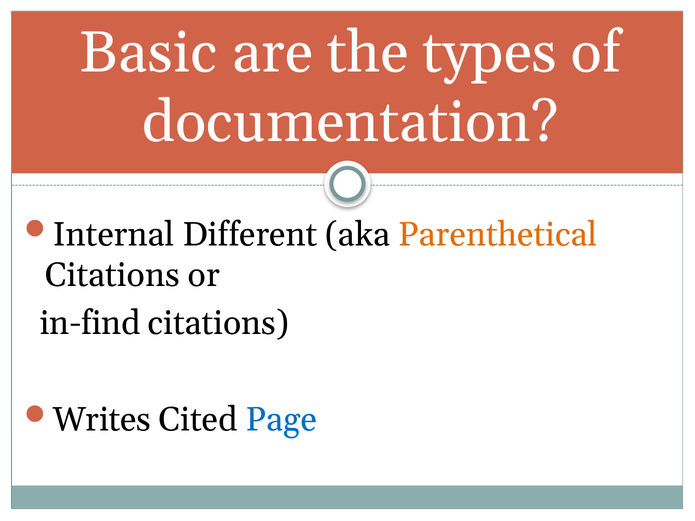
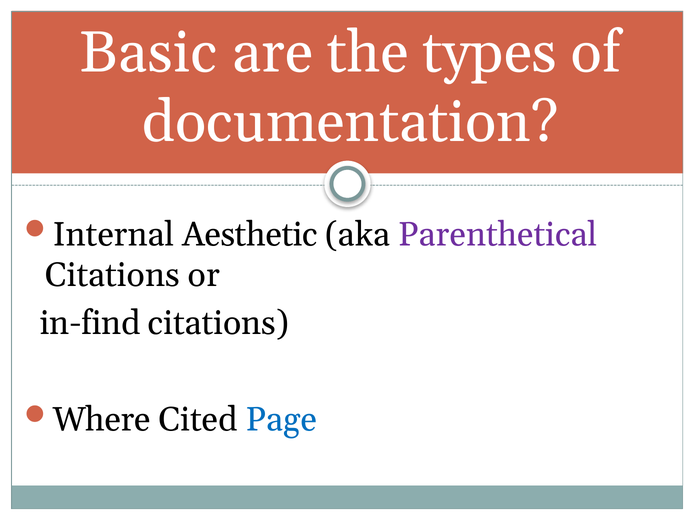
Different: Different -> Aesthetic (250, 235)
Parenthetical colour: orange -> purple (498, 235)
Writes: Writes -> Where (102, 420)
